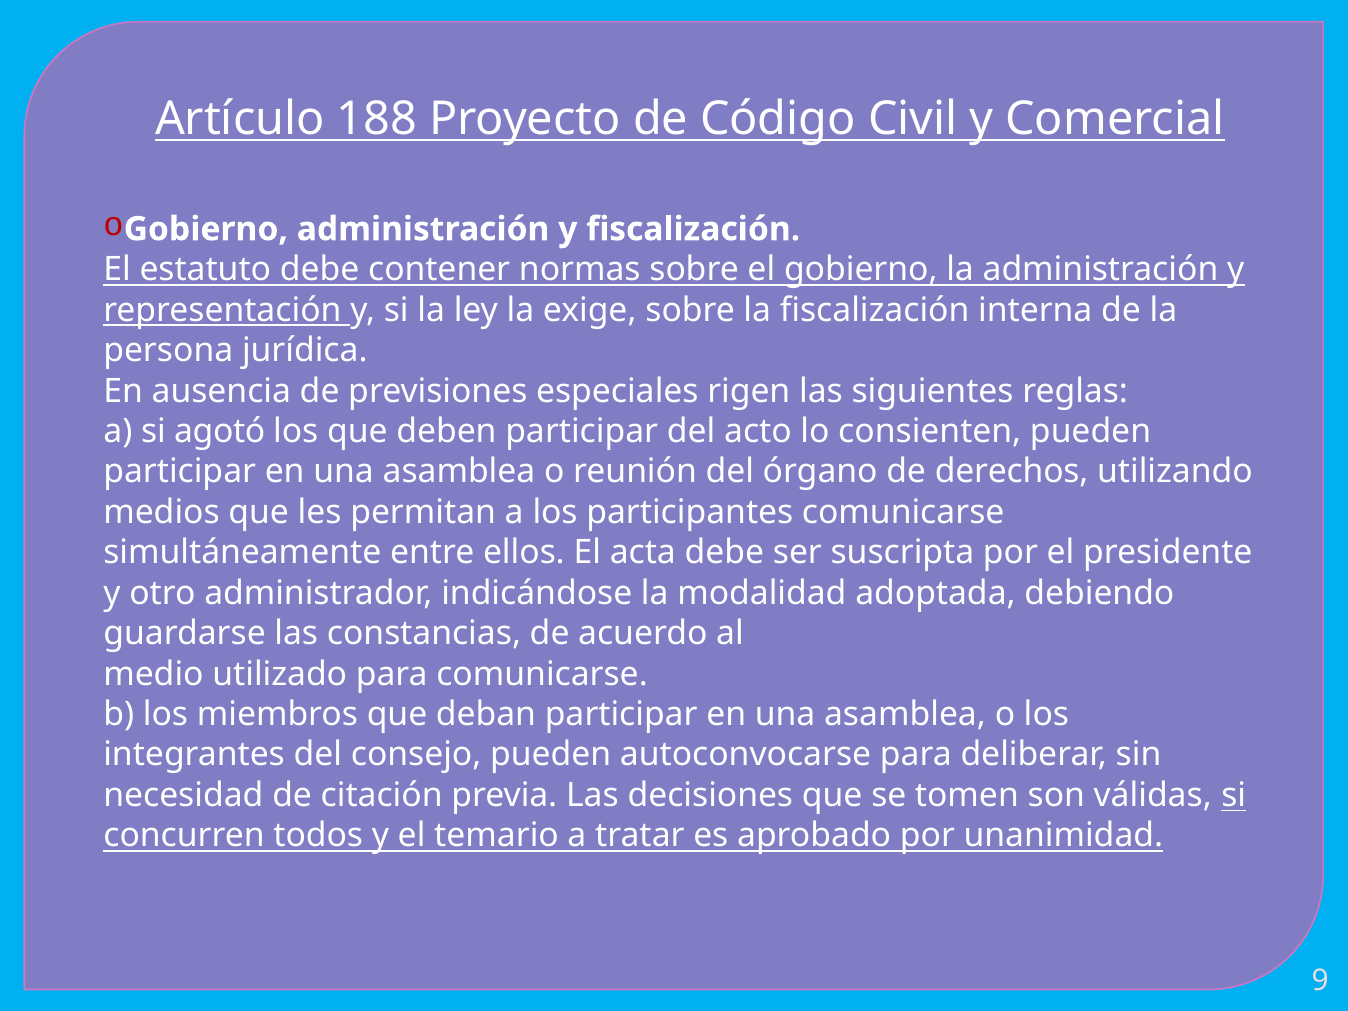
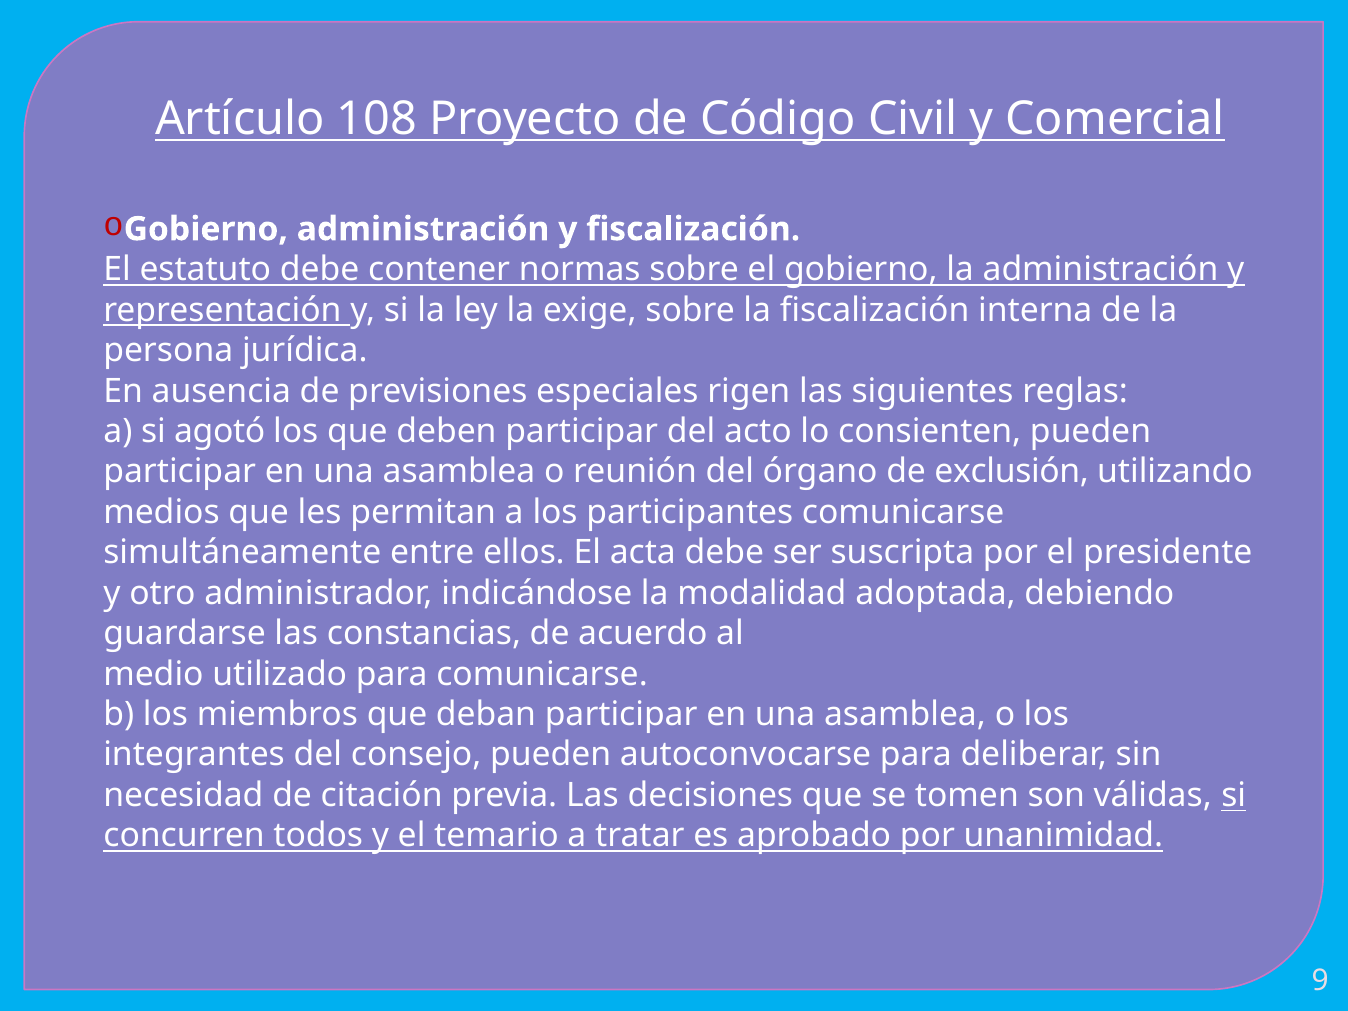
188: 188 -> 108 (377, 119)
derechos: derechos -> exclusión (1012, 472)
